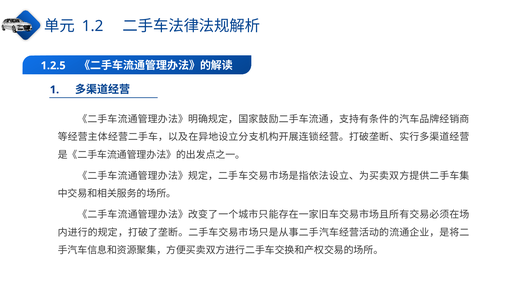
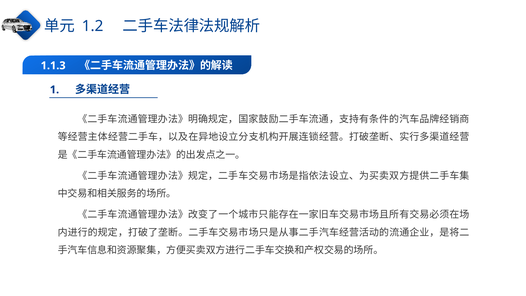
1.2.5: 1.2.5 -> 1.1.3 (53, 66)
